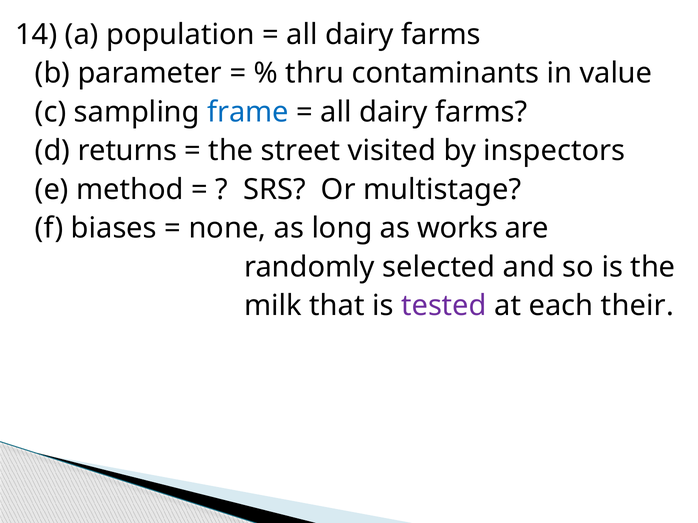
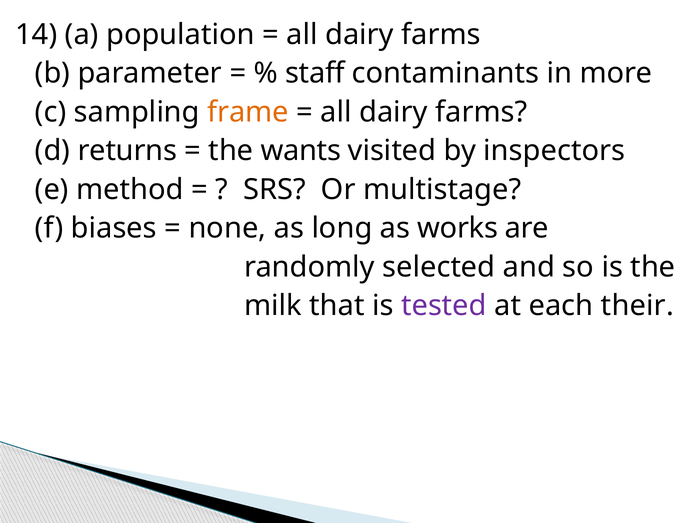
thru: thru -> staff (315, 73)
value: value -> more (616, 73)
frame colour: blue -> orange (248, 112)
street: street -> wants (301, 151)
